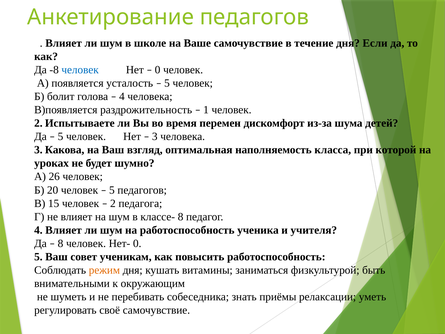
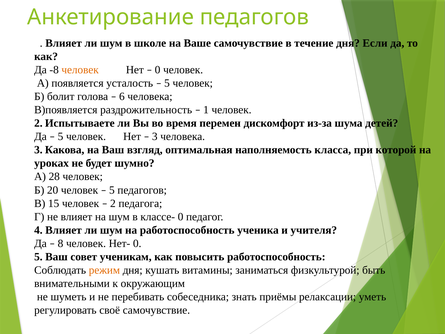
человек colour: blue -> orange (80, 70)
4: 4 -> 6 (122, 96)
26: 26 -> 28 (54, 177)
классе- 8: 8 -> 0 (181, 217)
